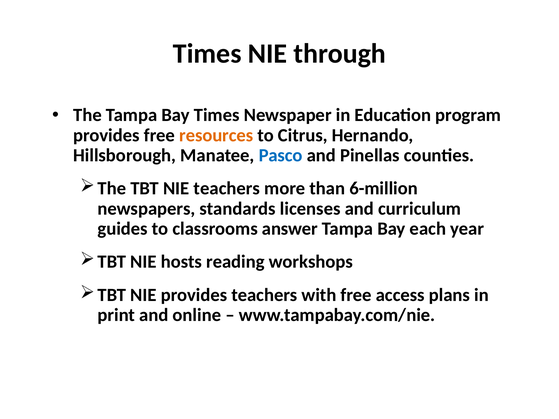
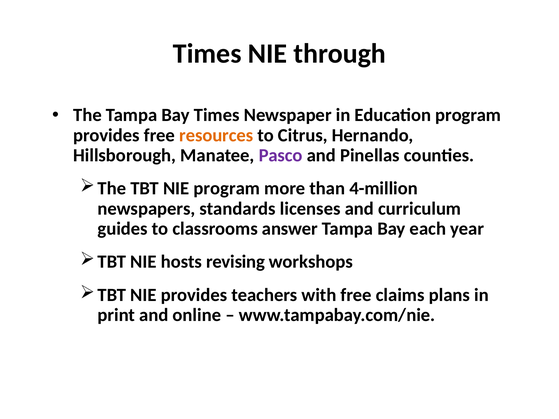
Pasco colour: blue -> purple (281, 155)
NIE teachers: teachers -> program (227, 189)
6-million: 6-million -> 4-million (384, 189)
reading: reading -> revising (235, 262)
access: access -> claims (400, 295)
